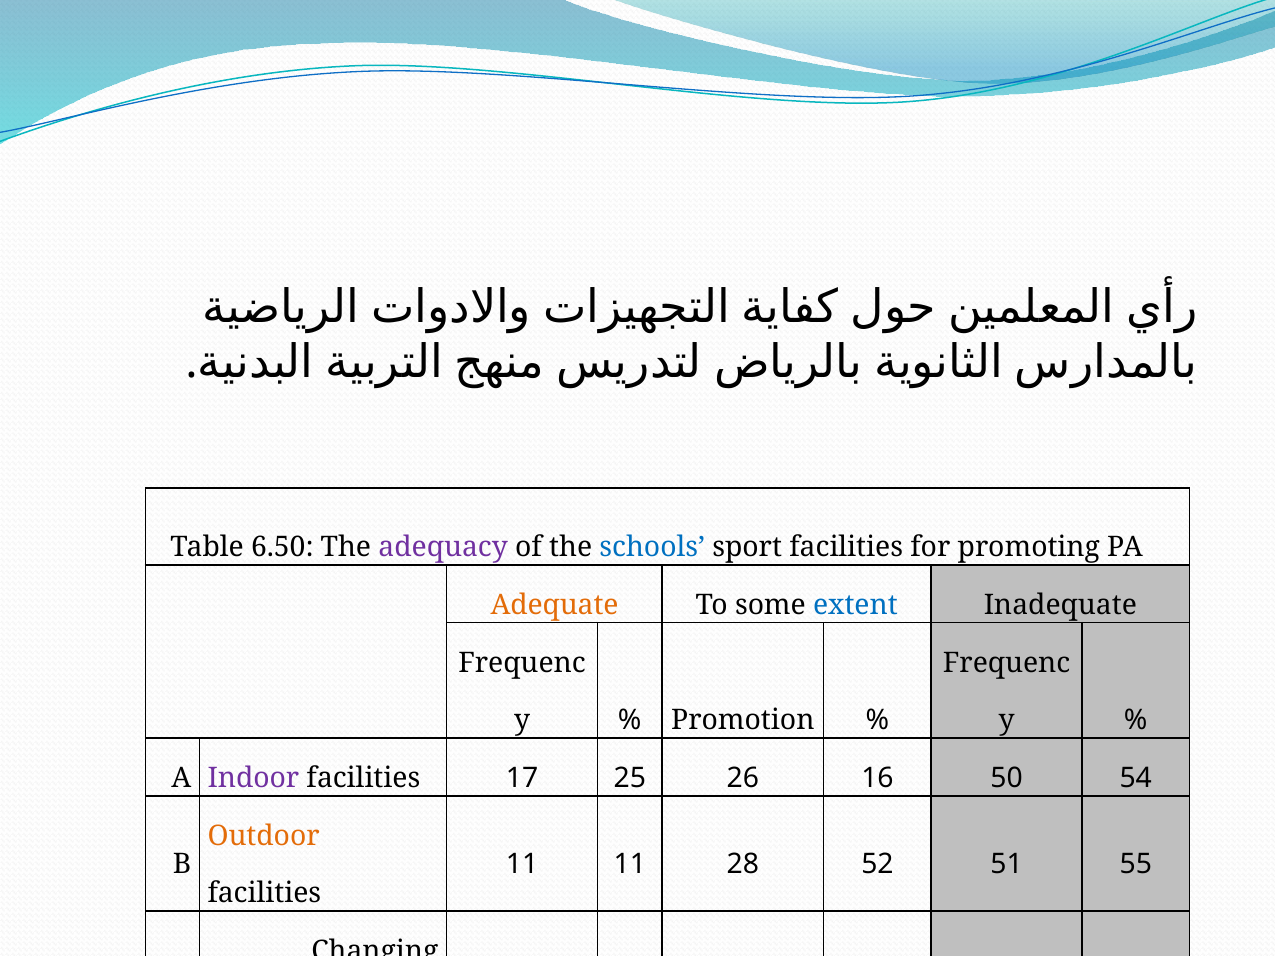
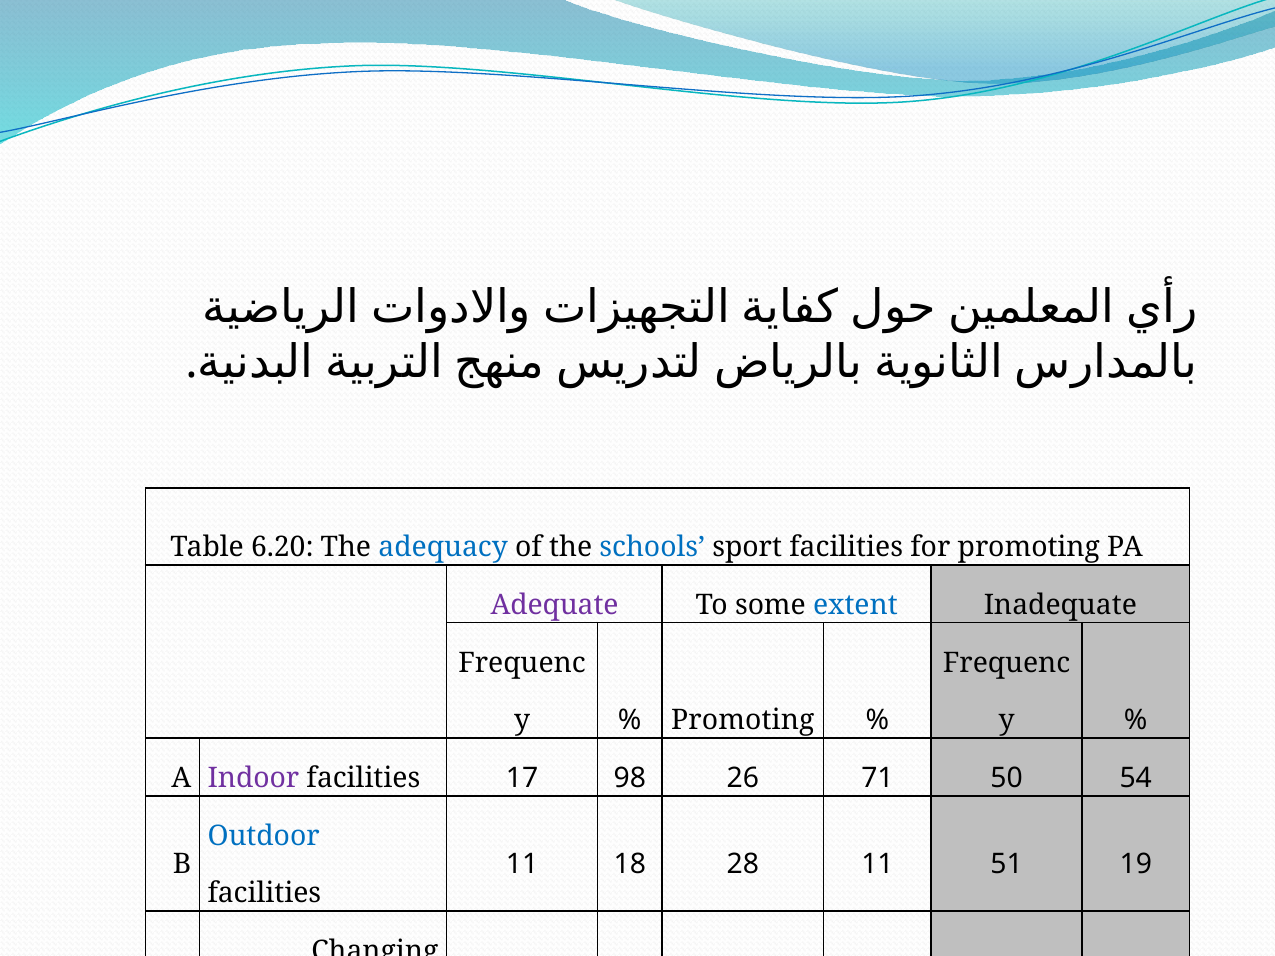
6.50: 6.50 -> 6.20 (282, 547)
adequacy colour: purple -> blue (443, 547)
Adequate colour: orange -> purple (555, 605)
Promotion: Promotion -> Promoting (743, 721)
25: 25 -> 98 (630, 778)
16: 16 -> 71 (877, 778)
Outdoor colour: orange -> blue (264, 836)
11 11: 11 -> 18 (630, 865)
28 52: 52 -> 11 (877, 865)
55: 55 -> 19 (1136, 865)
